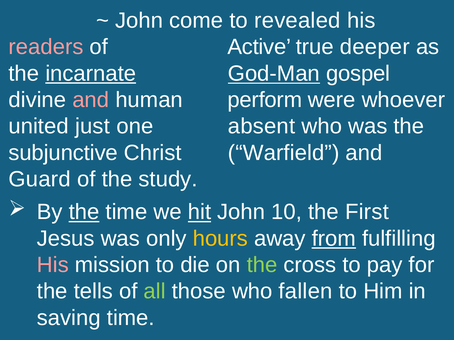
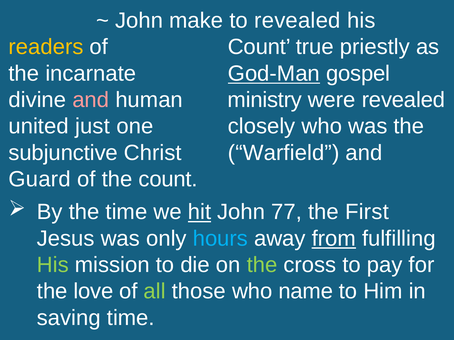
come: come -> make (196, 21)
readers colour: pink -> yellow (46, 47)
of Active: Active -> Count (259, 47)
deeper: deeper -> priestly (375, 47)
incarnate underline: present -> none (91, 74)
perform: perform -> ministry (265, 100)
were whoever: whoever -> revealed (403, 100)
absent: absent -> closely (262, 127)
the study: study -> count (168, 180)
the underline: present -> none (84, 212)
10: 10 -> 77 (287, 212)
hours colour: yellow -> light blue (220, 239)
His colour: pink -> light green (53, 265)
tells: tells -> love (93, 292)
fallen: fallen -> name (306, 292)
